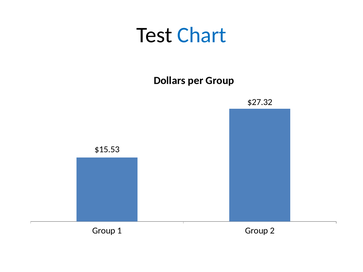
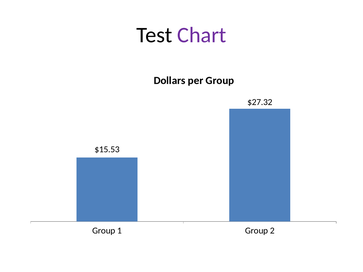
Chart colour: blue -> purple (202, 35)
